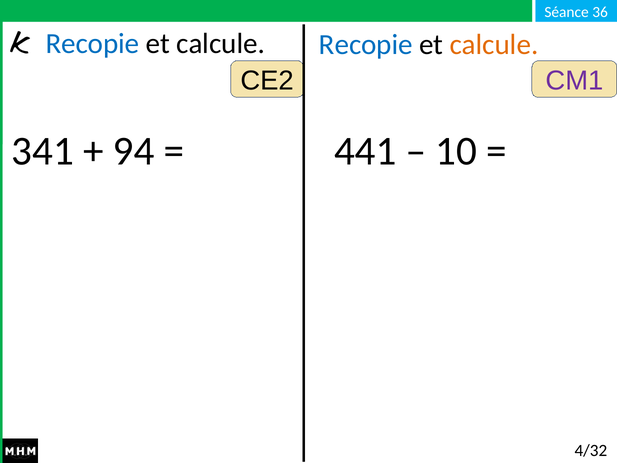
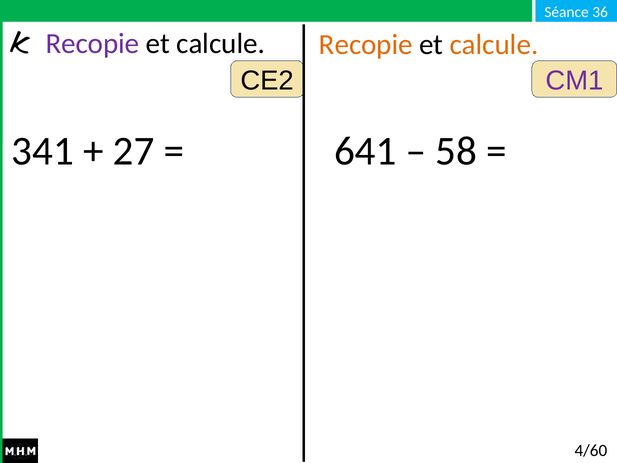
Recopie colour: blue -> purple (93, 43)
Recopie colour: blue -> orange (366, 44)
94: 94 -> 27 (134, 151)
441: 441 -> 641 (365, 151)
10: 10 -> 58 (456, 151)
4/32: 4/32 -> 4/60 (591, 450)
